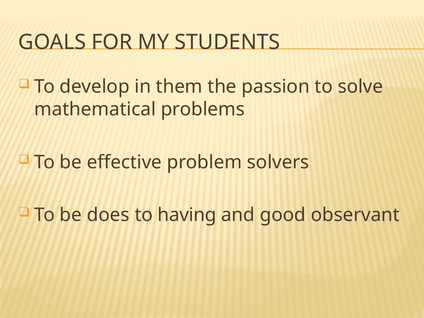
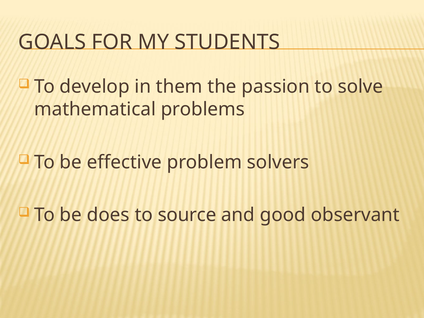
having: having -> source (187, 215)
